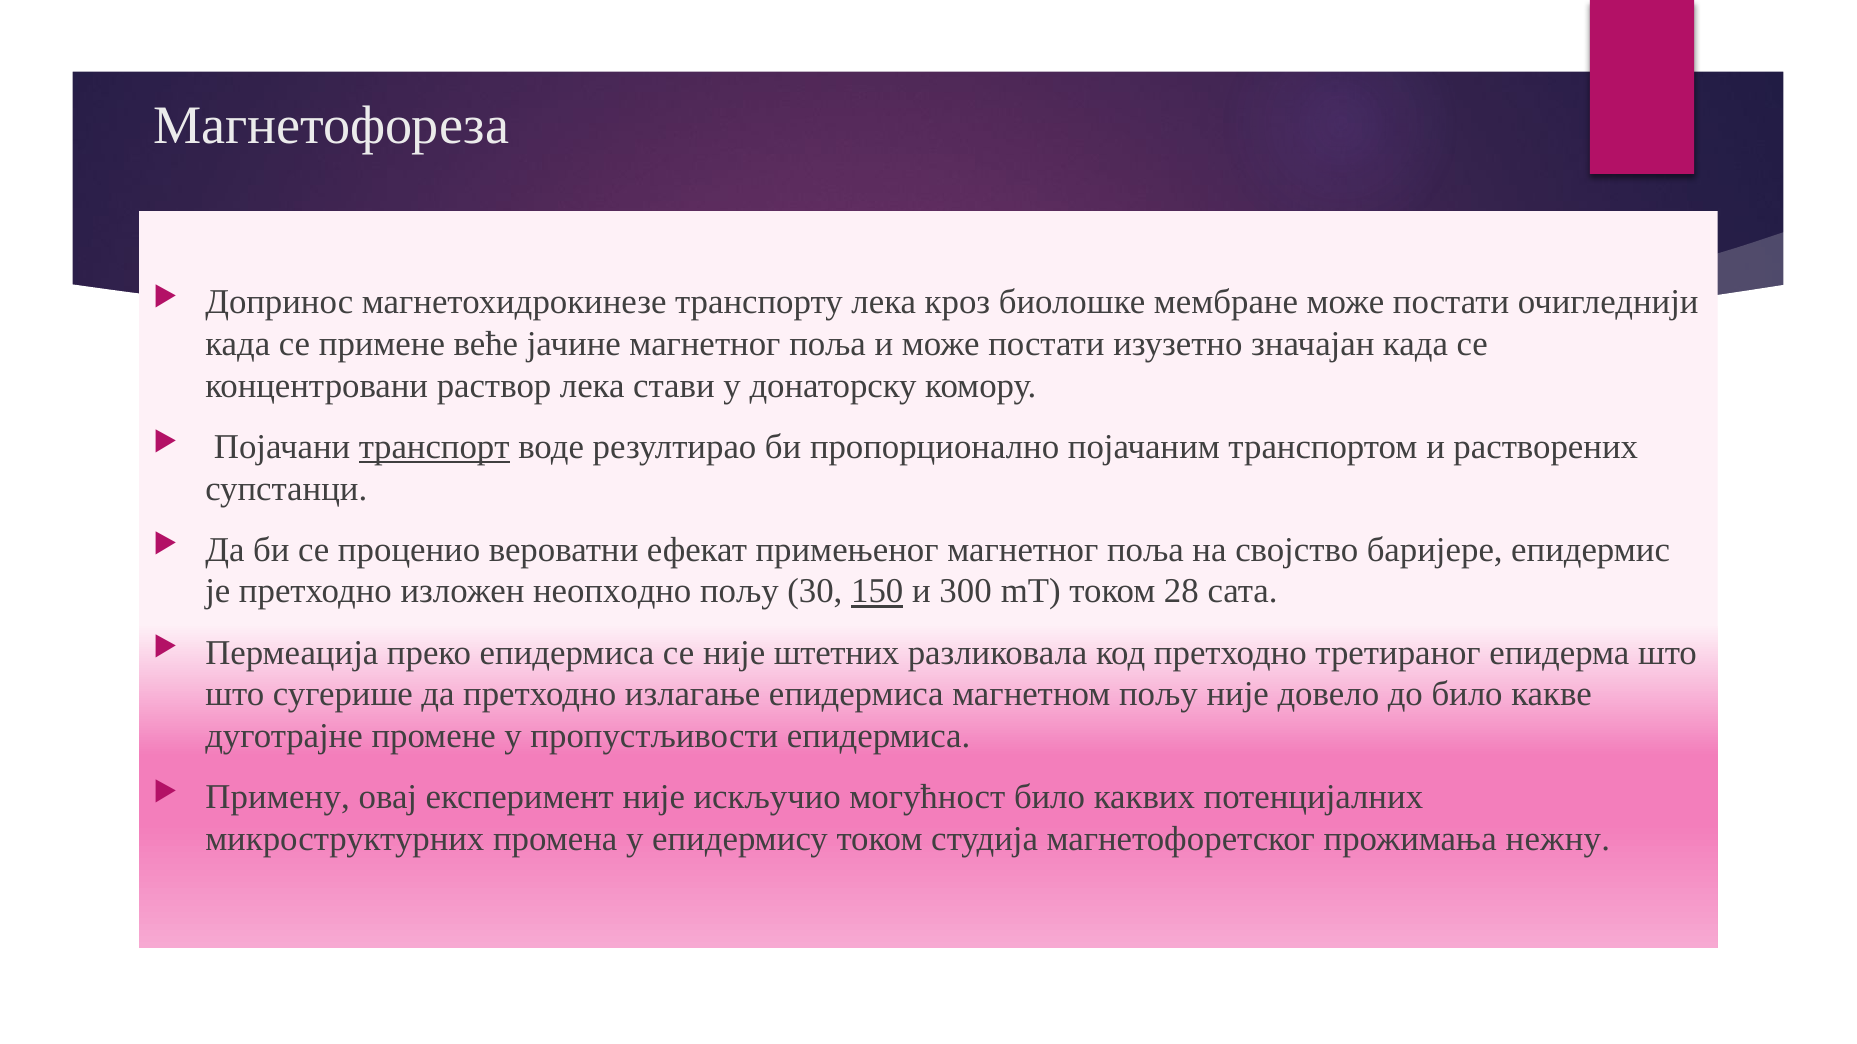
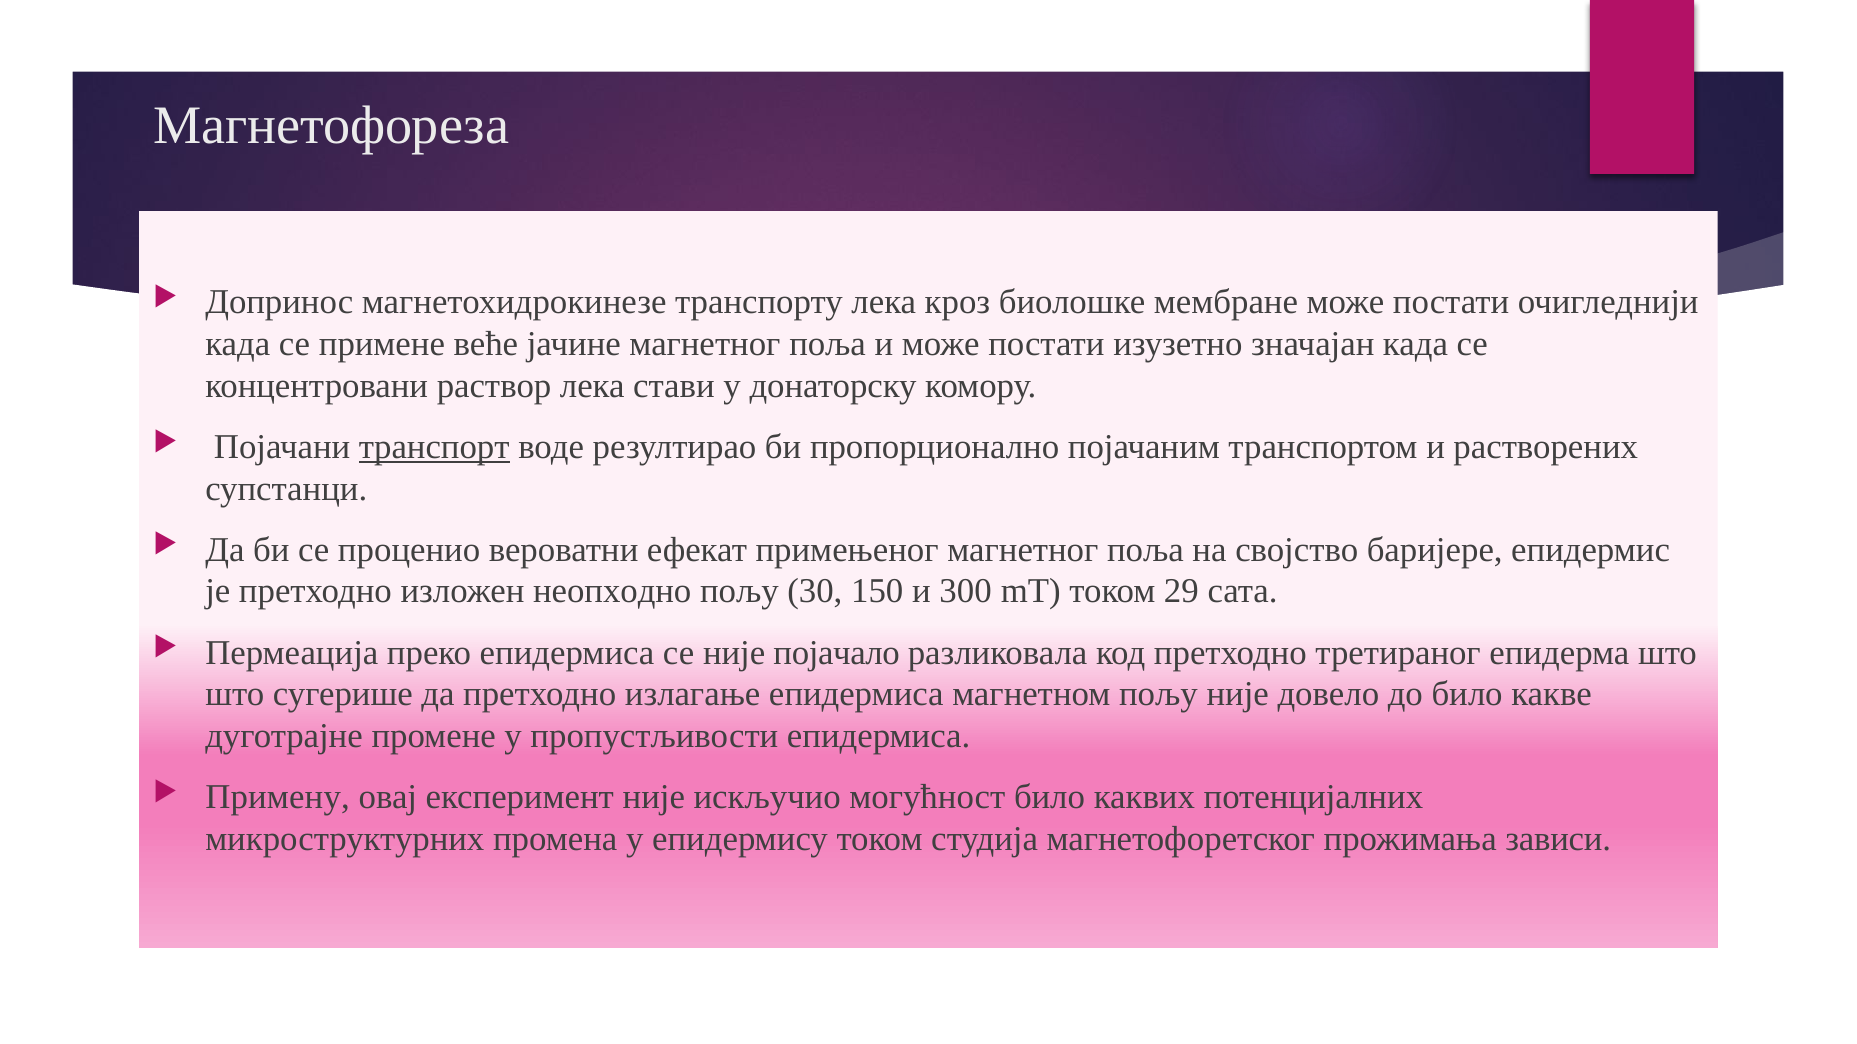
150 underline: present -> none (877, 592)
28: 28 -> 29 (1181, 592)
штетних: штетних -> појачало (837, 653)
нежну: нежну -> зависи (1558, 839)
